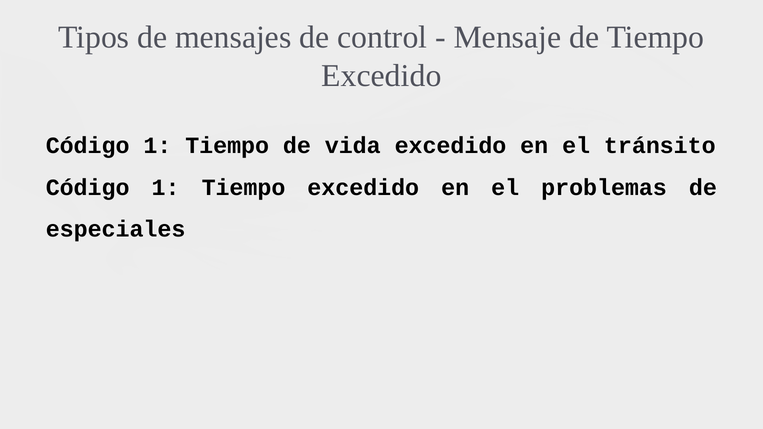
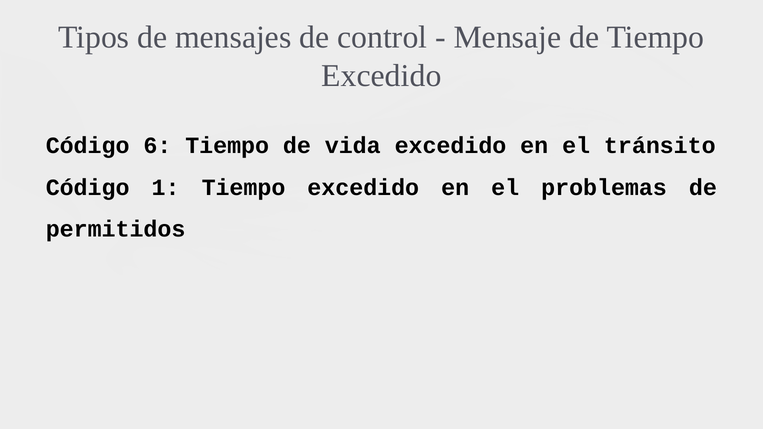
1: 1 -> 6 (157, 146)
especiales: especiales -> permitidos (116, 229)
